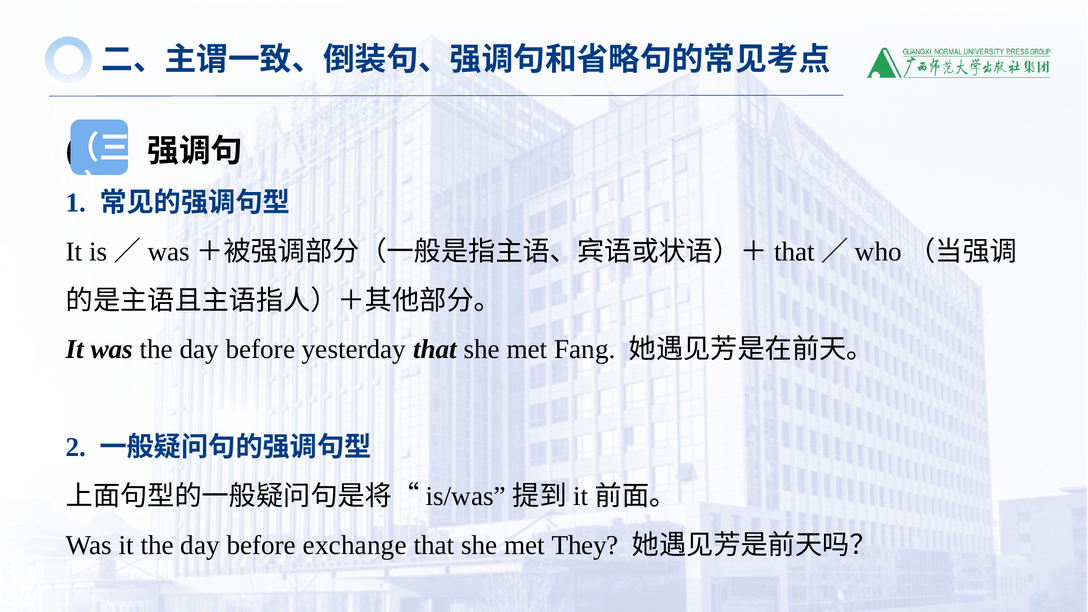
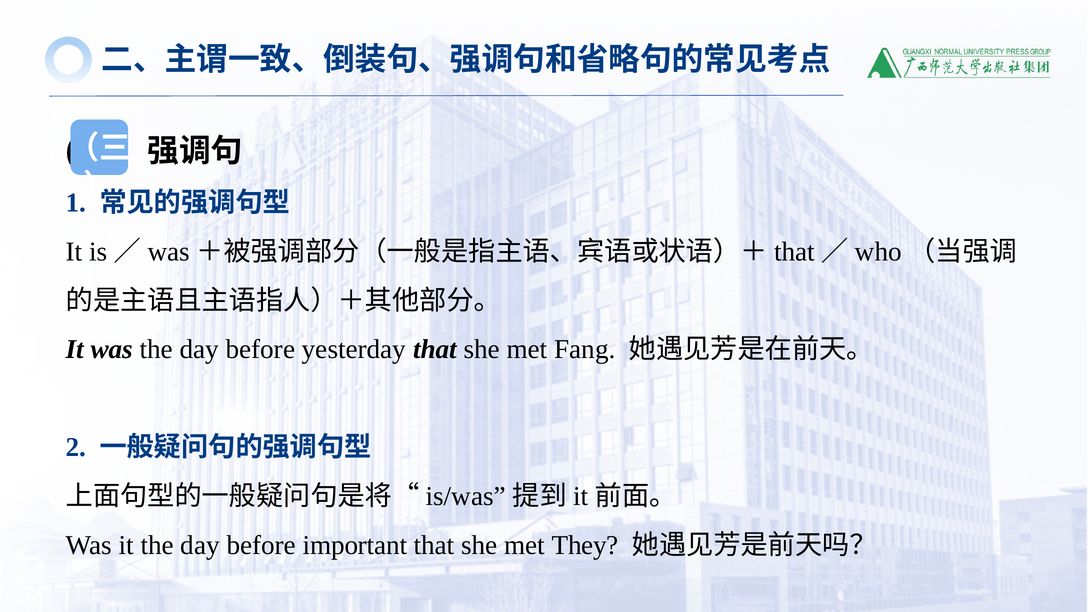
exchange: exchange -> important (355, 545)
